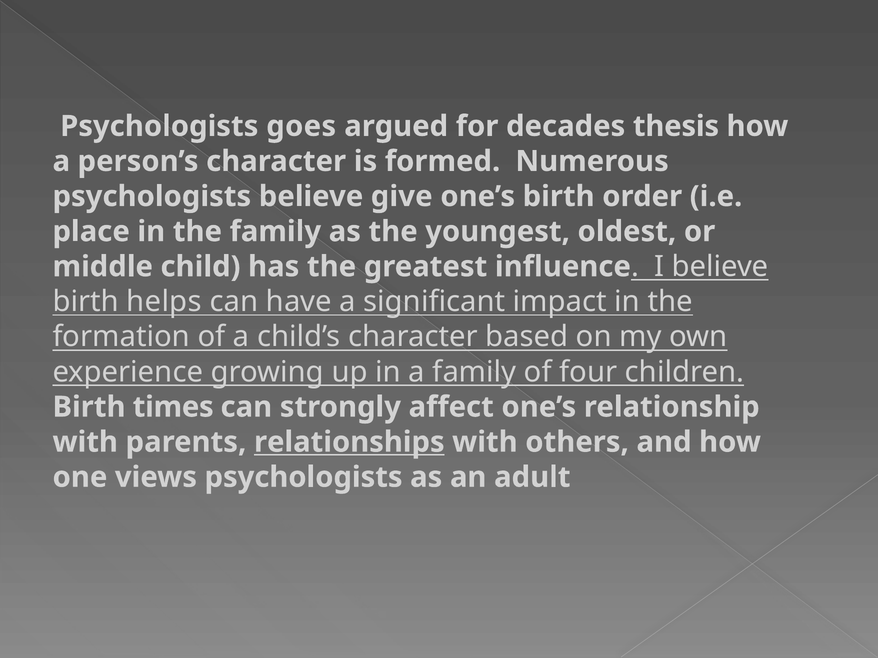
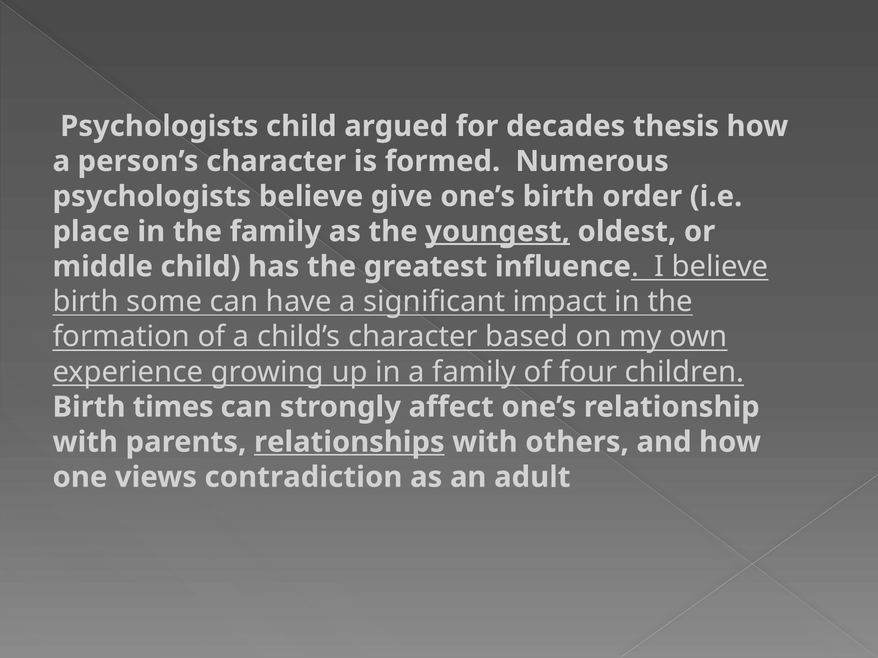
Psychologists goes: goes -> child (301, 126)
youngest underline: none -> present (498, 232)
helps: helps -> some (164, 302)
views psychologists: psychologists -> contradiction (303, 478)
